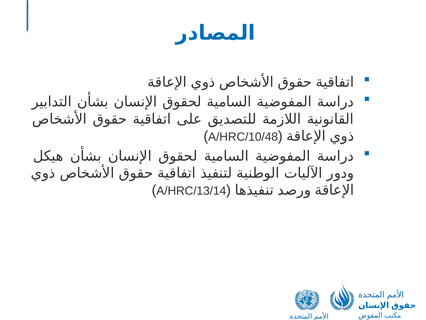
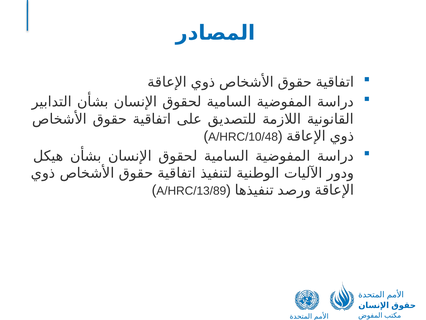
A/HRC/13/14: A/HRC/13/14 -> A/HRC/13/89 (191, 191)
